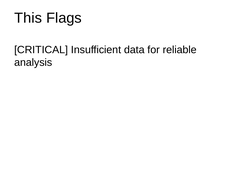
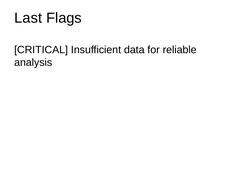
This: This -> Last (28, 18)
